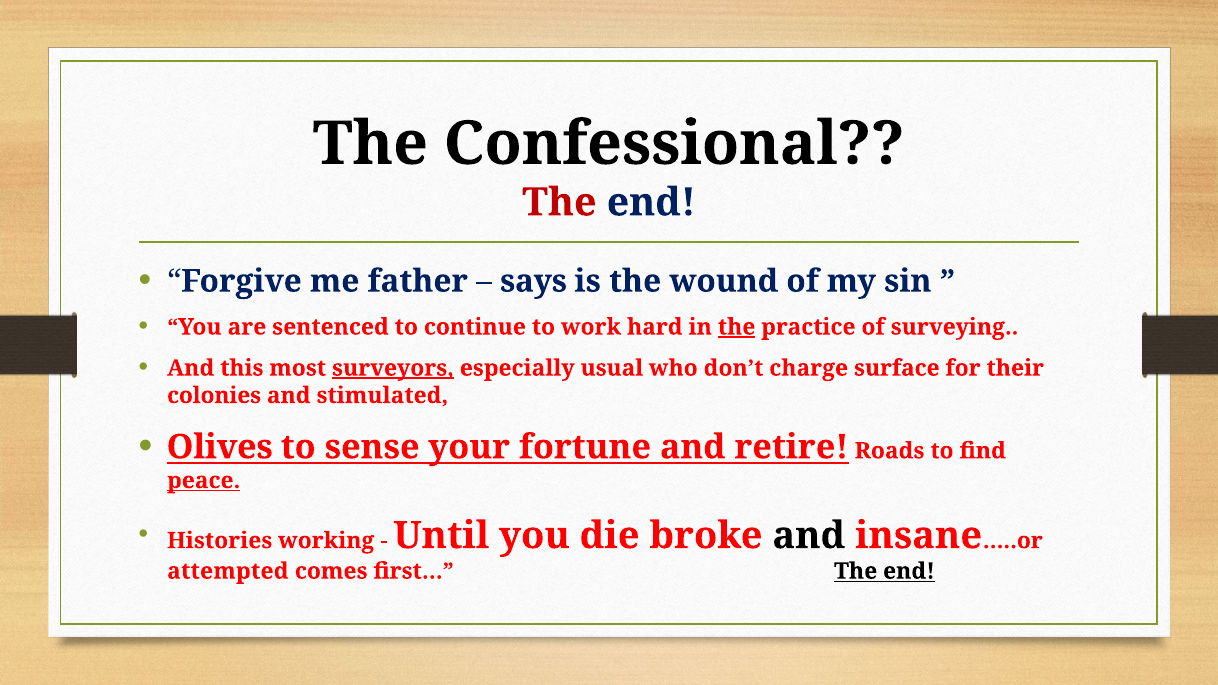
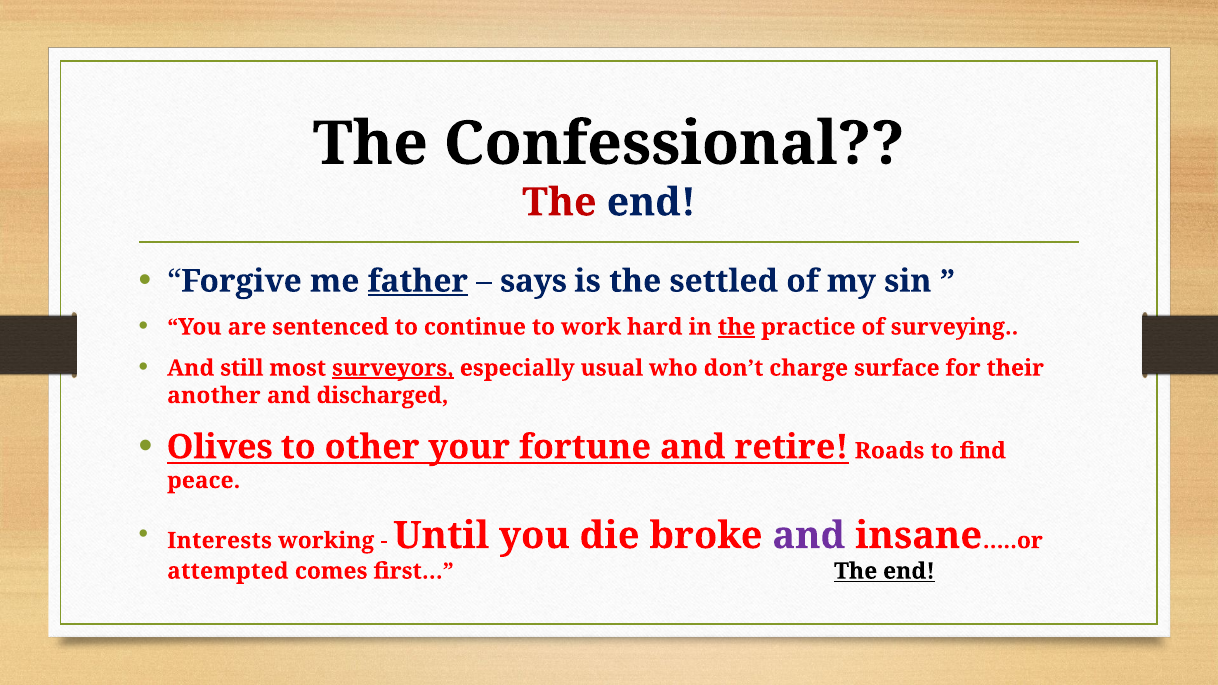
father underline: none -> present (418, 281)
wound: wound -> settled (724, 281)
this: this -> still (242, 368)
colonies: colonies -> another (214, 396)
stimulated: stimulated -> discharged (383, 396)
sense: sense -> other (372, 447)
peace underline: present -> none (204, 481)
Histories: Histories -> Interests (220, 541)
and colour: black -> purple (809, 536)
